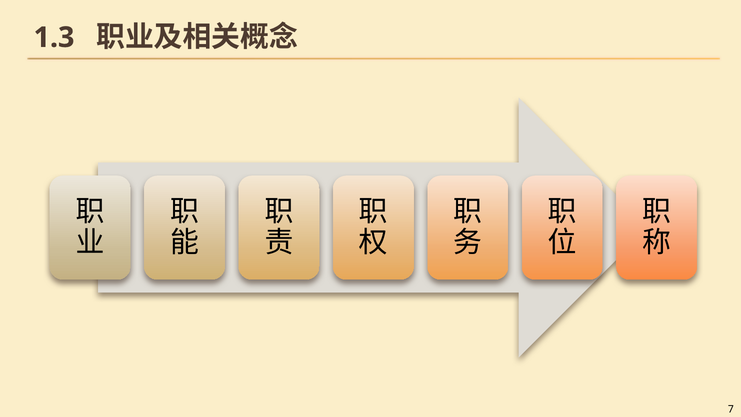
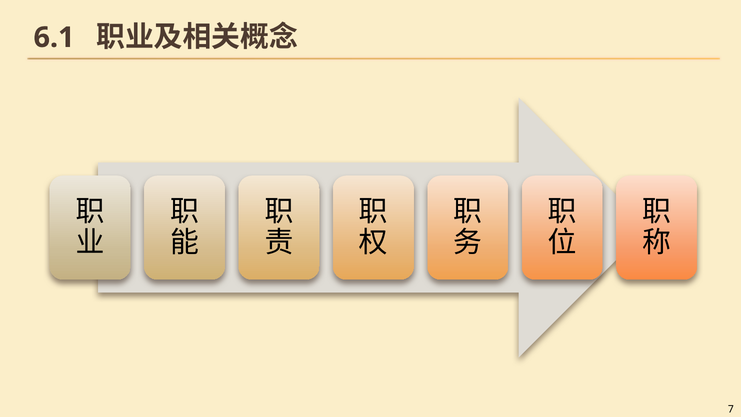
1.3: 1.3 -> 6.1 (54, 37)
